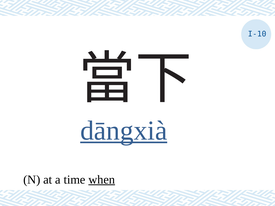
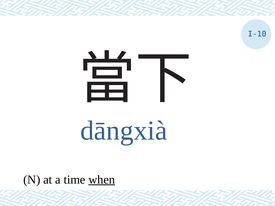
dāngxià underline: present -> none (124, 131)
